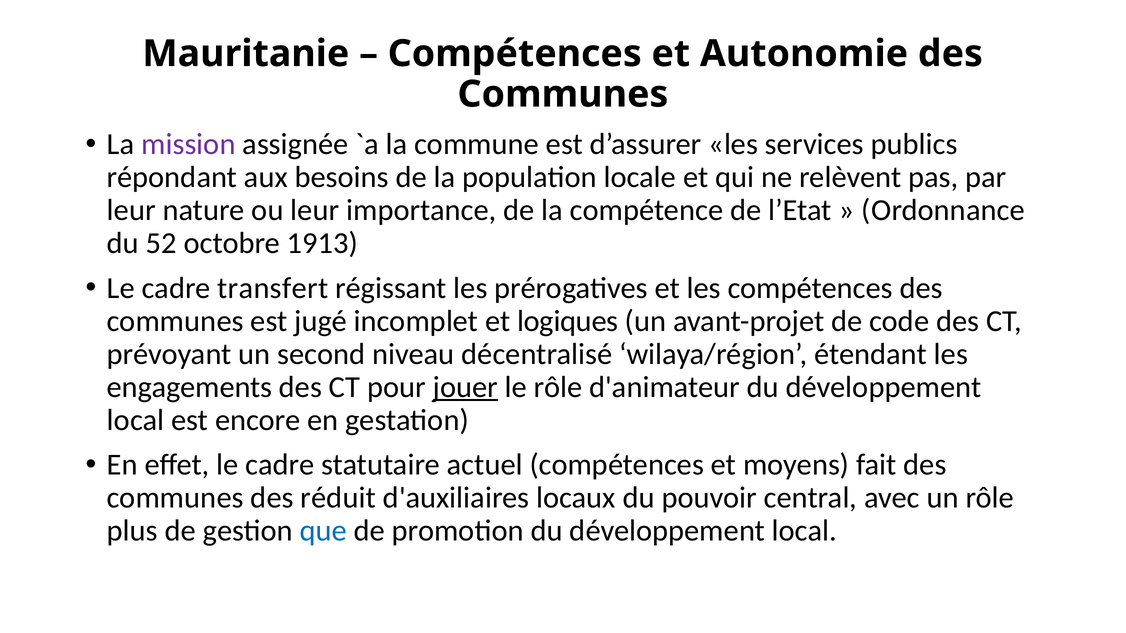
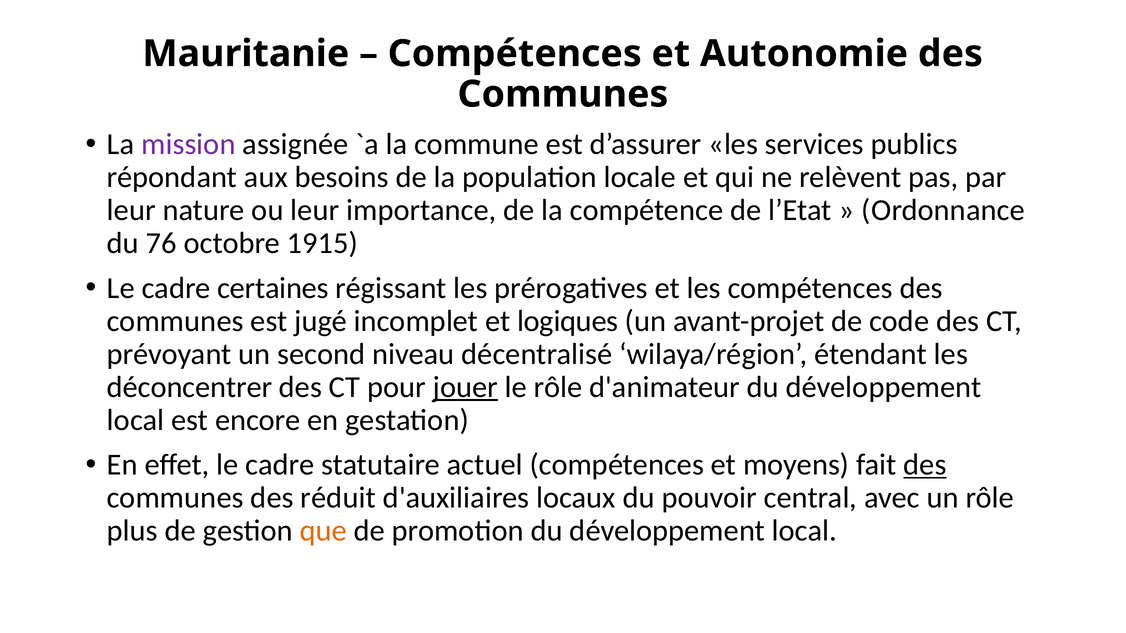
52: 52 -> 76 (161, 243)
1913: 1913 -> 1915 (323, 243)
transfert: transfert -> certaines (273, 288)
engagements: engagements -> déconcentrer (190, 387)
des underline: none -> present (925, 465)
que colour: blue -> orange (323, 531)
